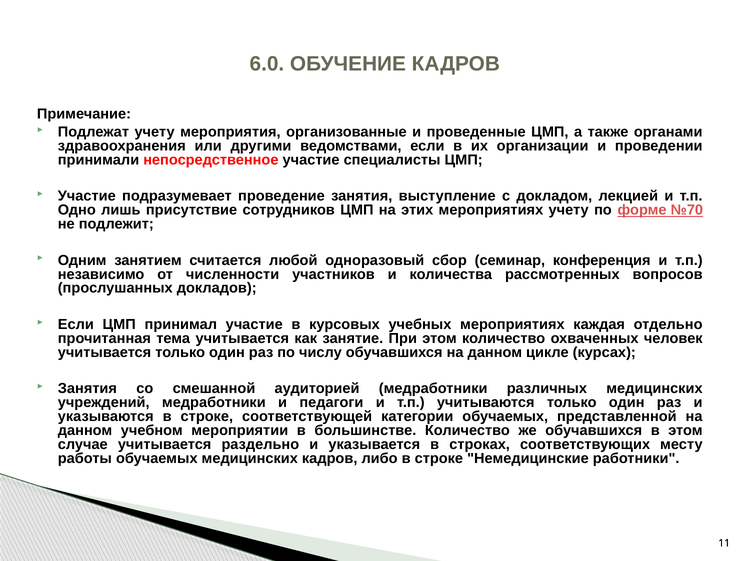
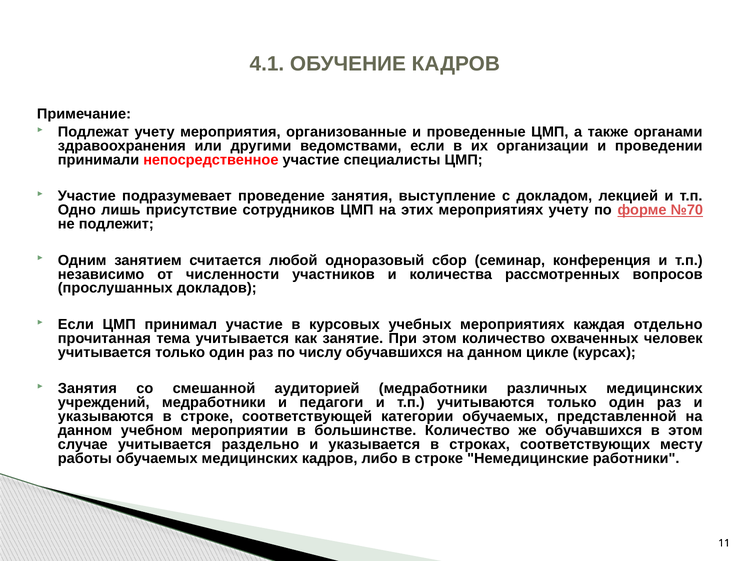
6.0: 6.0 -> 4.1 (267, 64)
